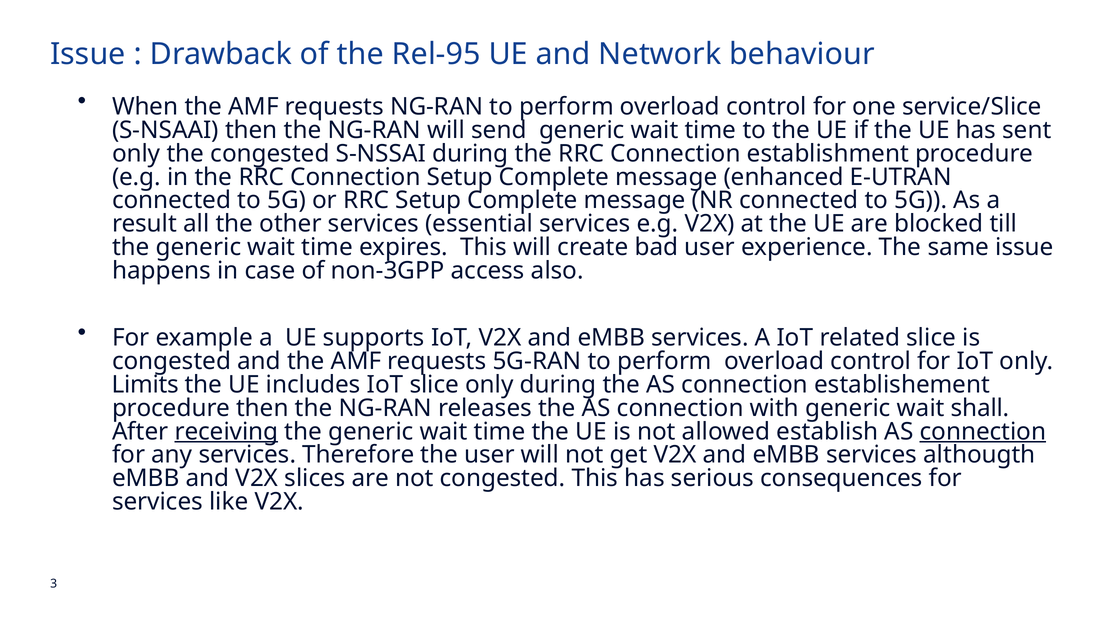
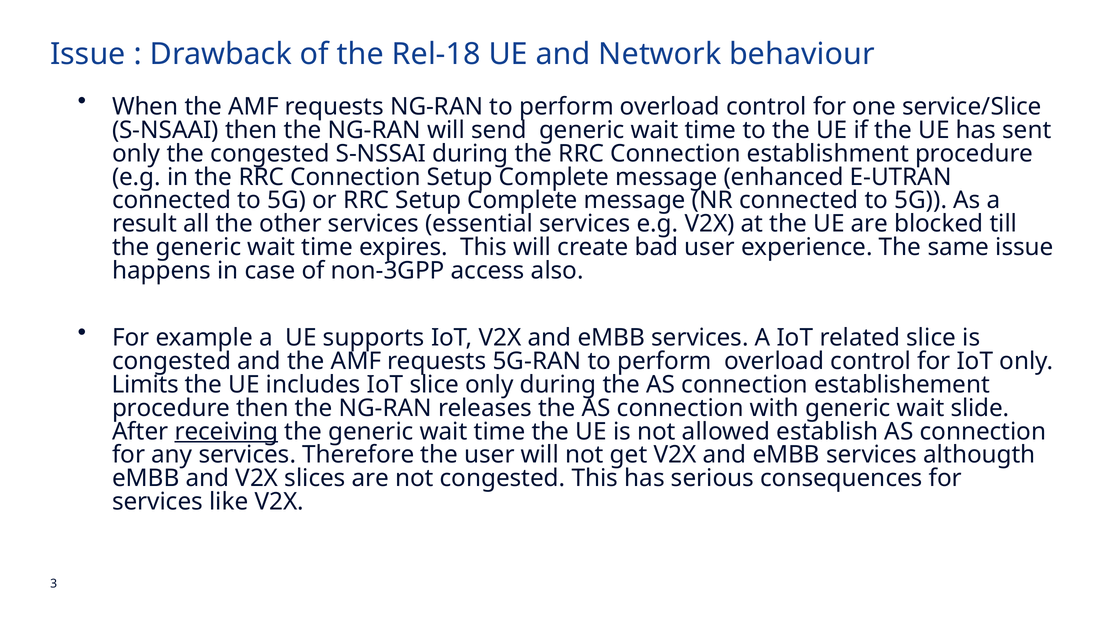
Rel-95: Rel-95 -> Rel-18 (436, 54)
shall: shall -> slide (980, 408)
connection underline: present -> none (983, 432)
